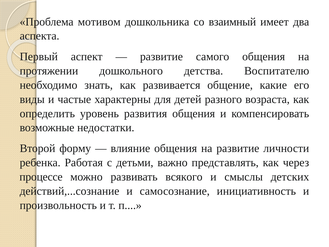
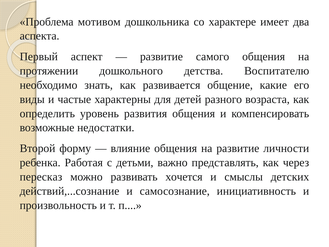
взаимный: взаимный -> характере (232, 22)
процессе: процессе -> пересказ (41, 177)
всякого: всякого -> хочется (184, 177)
